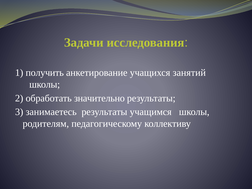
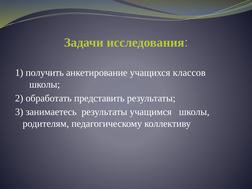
занятий: занятий -> классов (189, 73)
значительно: значительно -> представить (99, 98)
